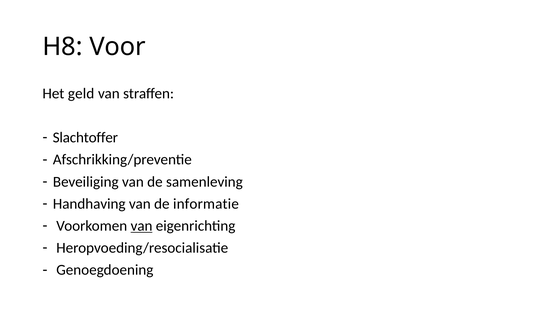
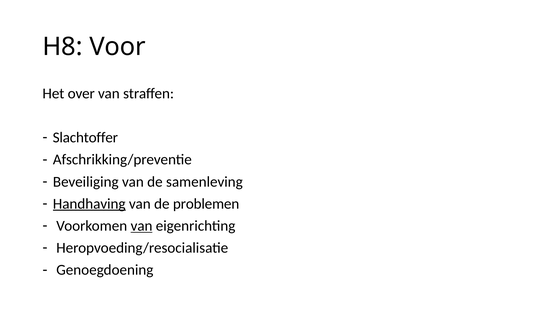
geld: geld -> over (81, 94)
Handhaving underline: none -> present (89, 204)
informatie: informatie -> problemen (206, 204)
